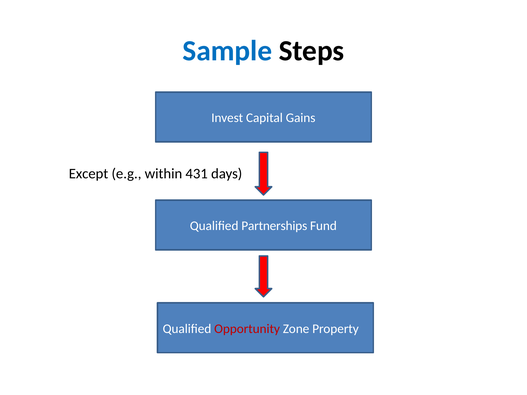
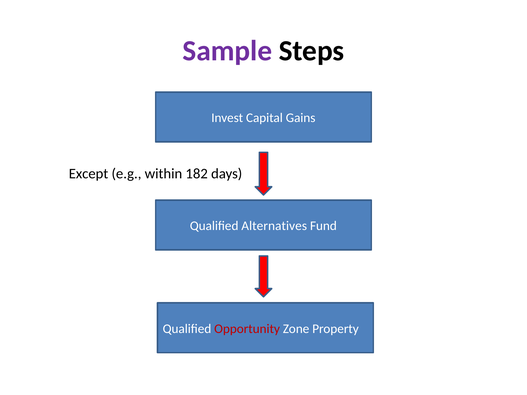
Sample colour: blue -> purple (227, 51)
431: 431 -> 182 (197, 174)
Partnerships: Partnerships -> Alternatives (274, 226)
